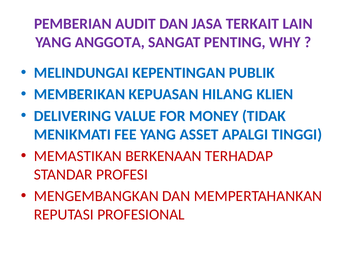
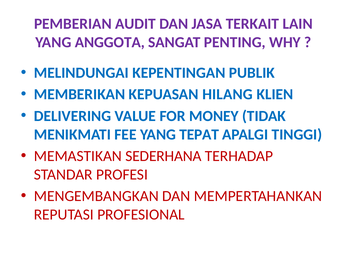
ASSET: ASSET -> TEPAT (199, 135)
BERKENAAN: BERKENAAN -> SEDERHANA (164, 156)
